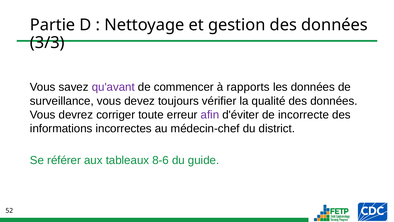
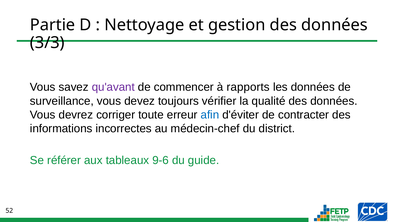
afin colour: purple -> blue (210, 115)
incorrecte: incorrecte -> contracter (304, 115)
8-6: 8-6 -> 9-6 (161, 160)
